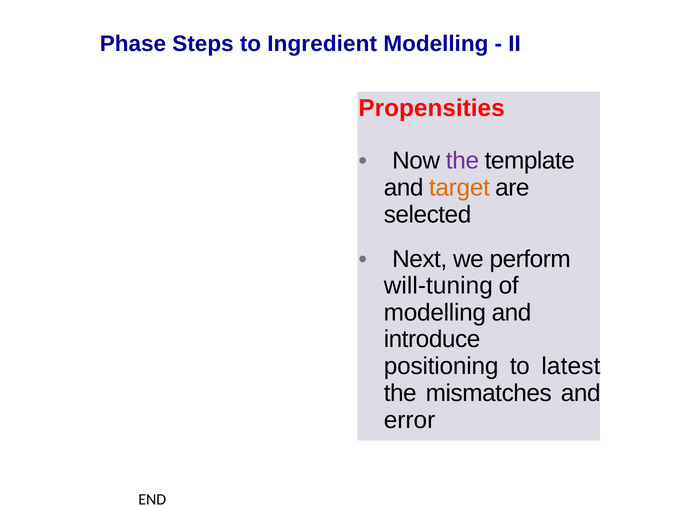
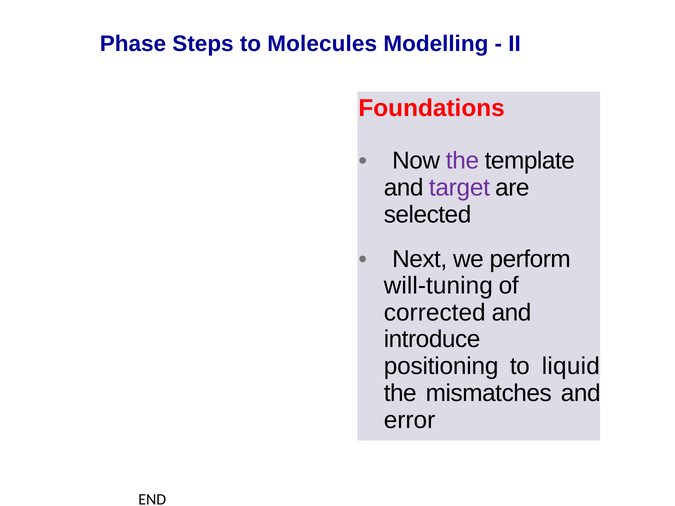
Ingredient: Ingredient -> Molecules (322, 44)
Propensities: Propensities -> Foundations (432, 108)
target colour: orange -> purple (459, 188)
modelling: modelling -> corrected (435, 313)
latest: latest -> liquid (571, 367)
